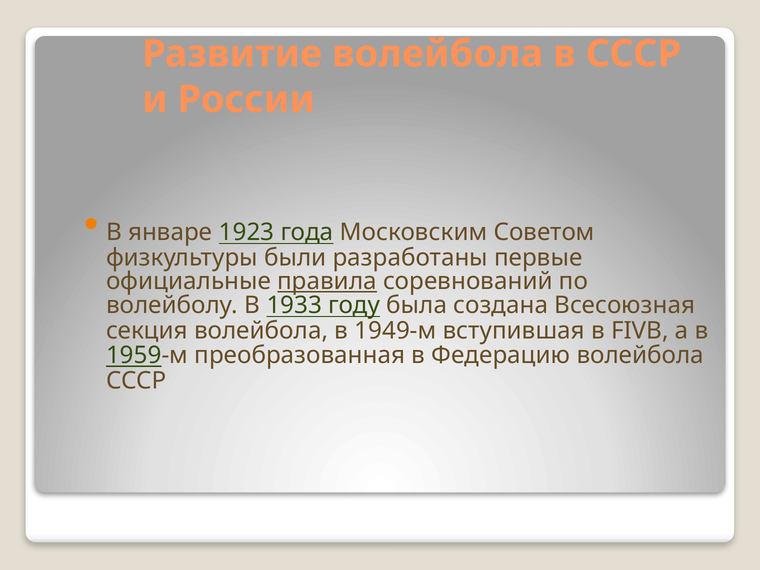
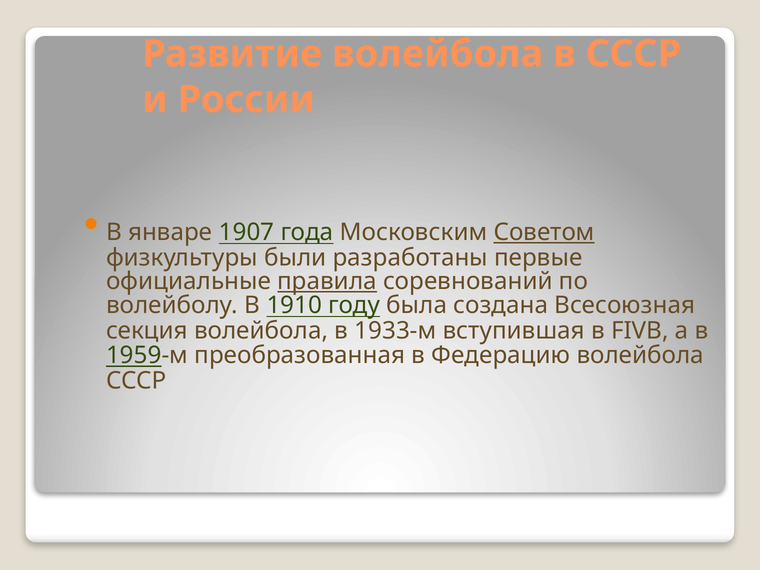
1923: 1923 -> 1907 (247, 232)
Советом underline: none -> present (544, 232)
1933: 1933 -> 1910 (294, 305)
1949-м: 1949-м -> 1933-м (395, 331)
